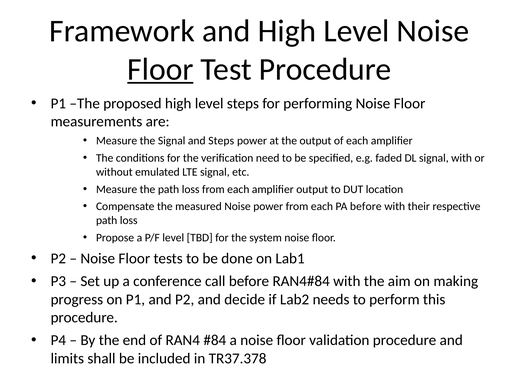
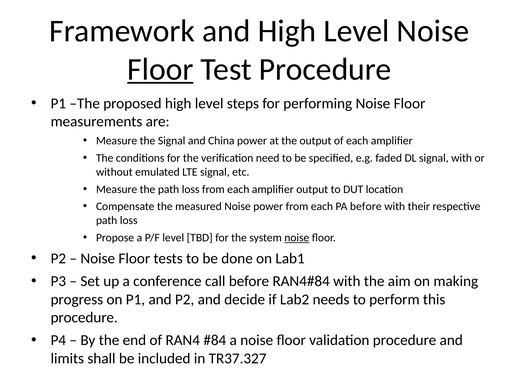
and Steps: Steps -> China (221, 141)
noise underline: none -> present (297, 238)
TR37.378: TR37.378 -> TR37.327 (238, 359)
